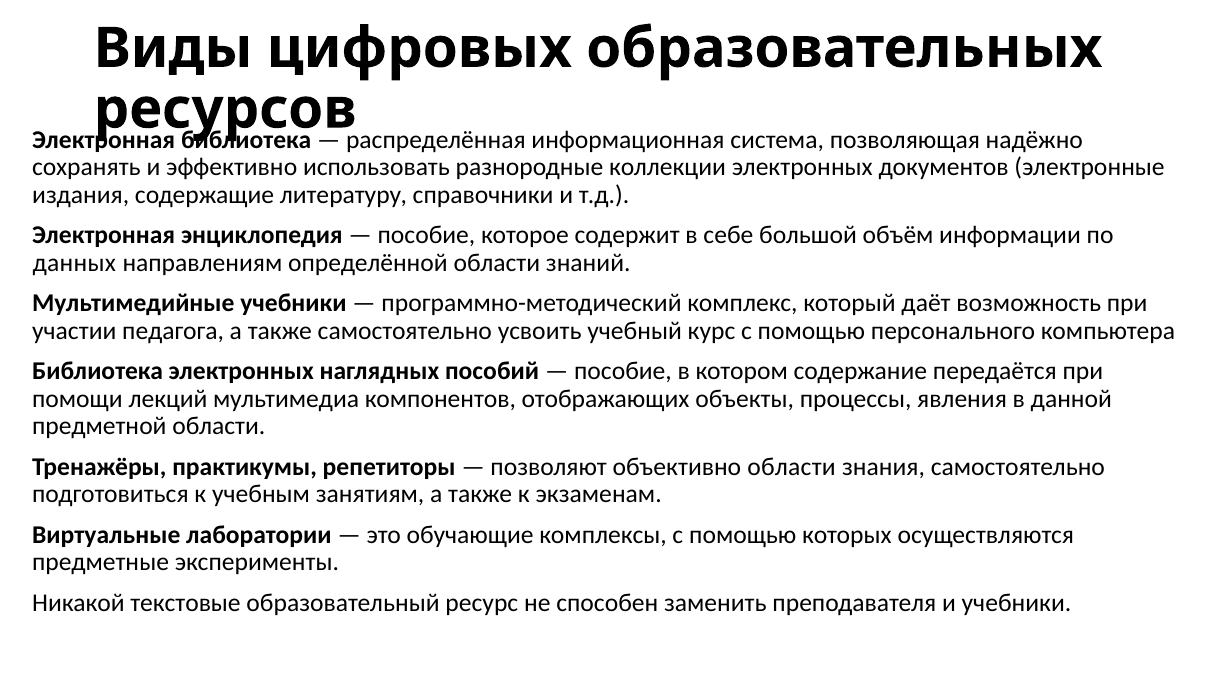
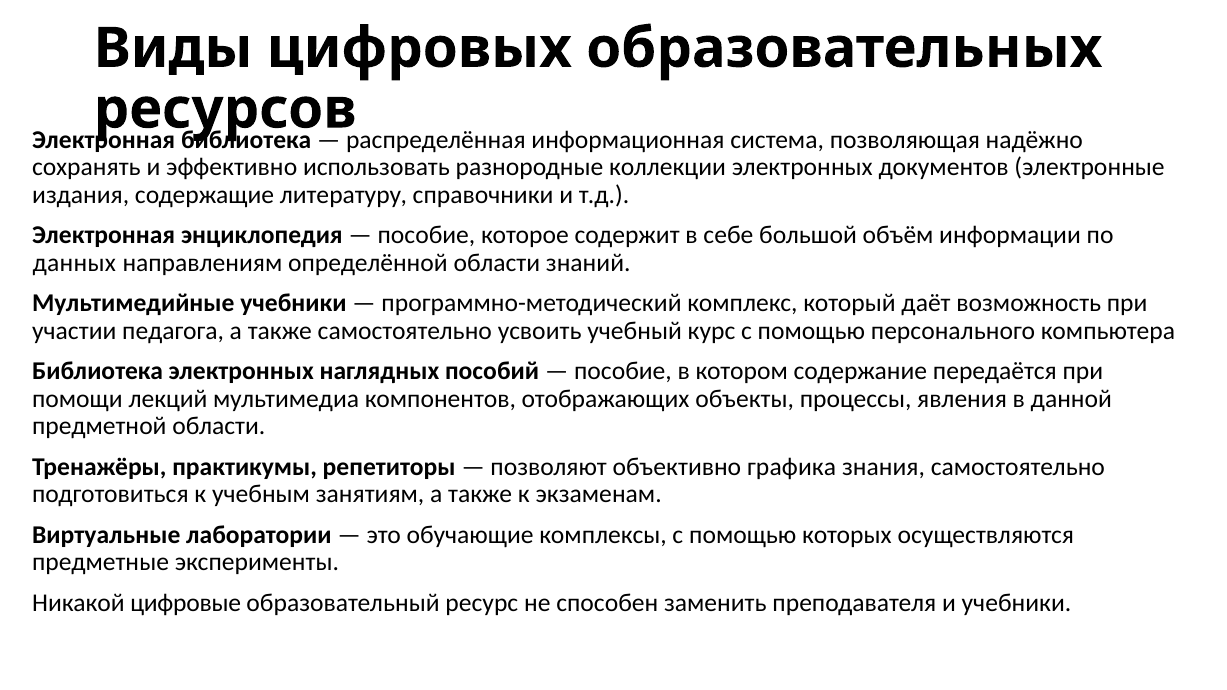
объективно области: области -> графика (792, 467)
текстовые: текстовые -> цифровые (186, 603)
